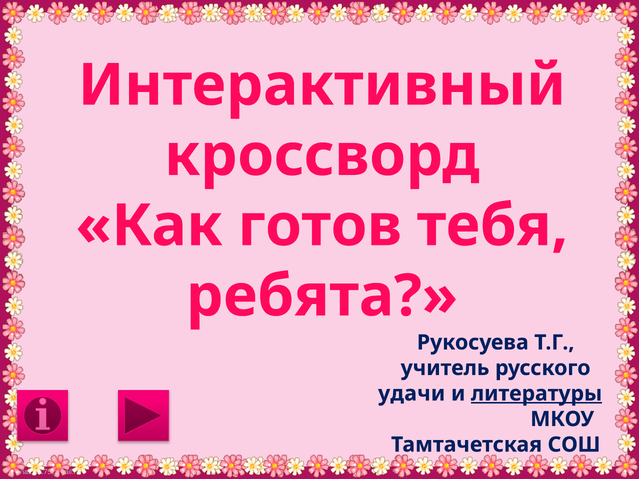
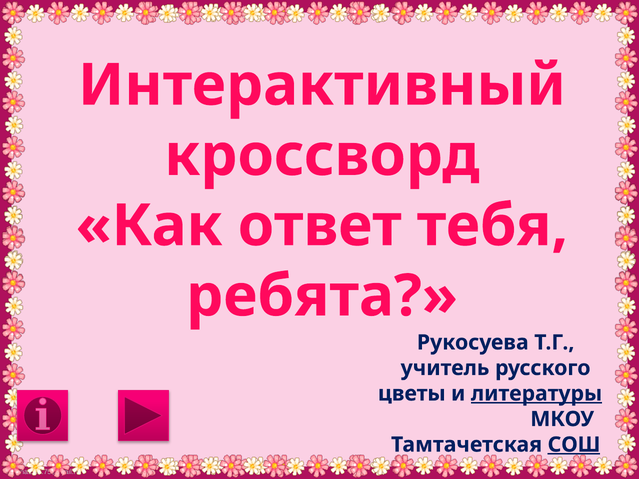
готов: готов -> ответ (320, 226)
удачи: удачи -> цветы (412, 394)
СОШ underline: none -> present (574, 445)
